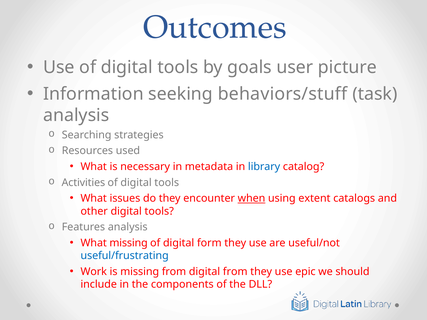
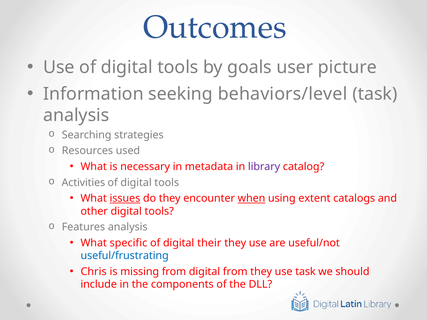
behaviors/stuff: behaviors/stuff -> behaviors/level (283, 94)
library colour: blue -> purple (264, 167)
issues underline: none -> present (125, 199)
What missing: missing -> specific (128, 243)
form: form -> their (209, 243)
Work: Work -> Chris (94, 272)
use epic: epic -> task (305, 272)
